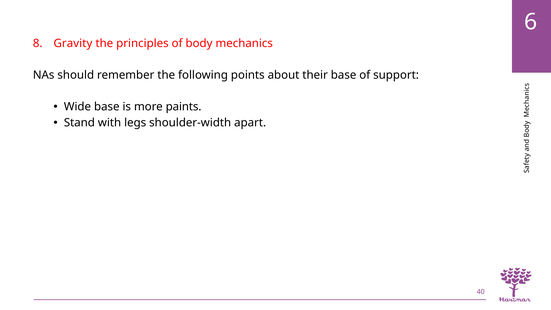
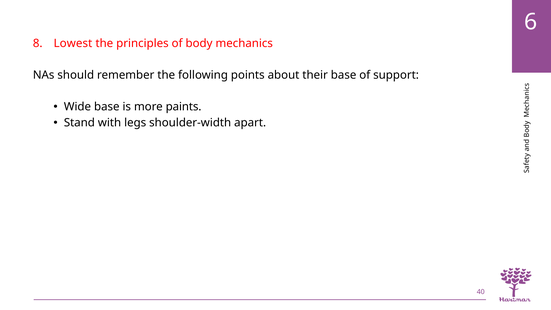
Gravity: Gravity -> Lowest (73, 43)
